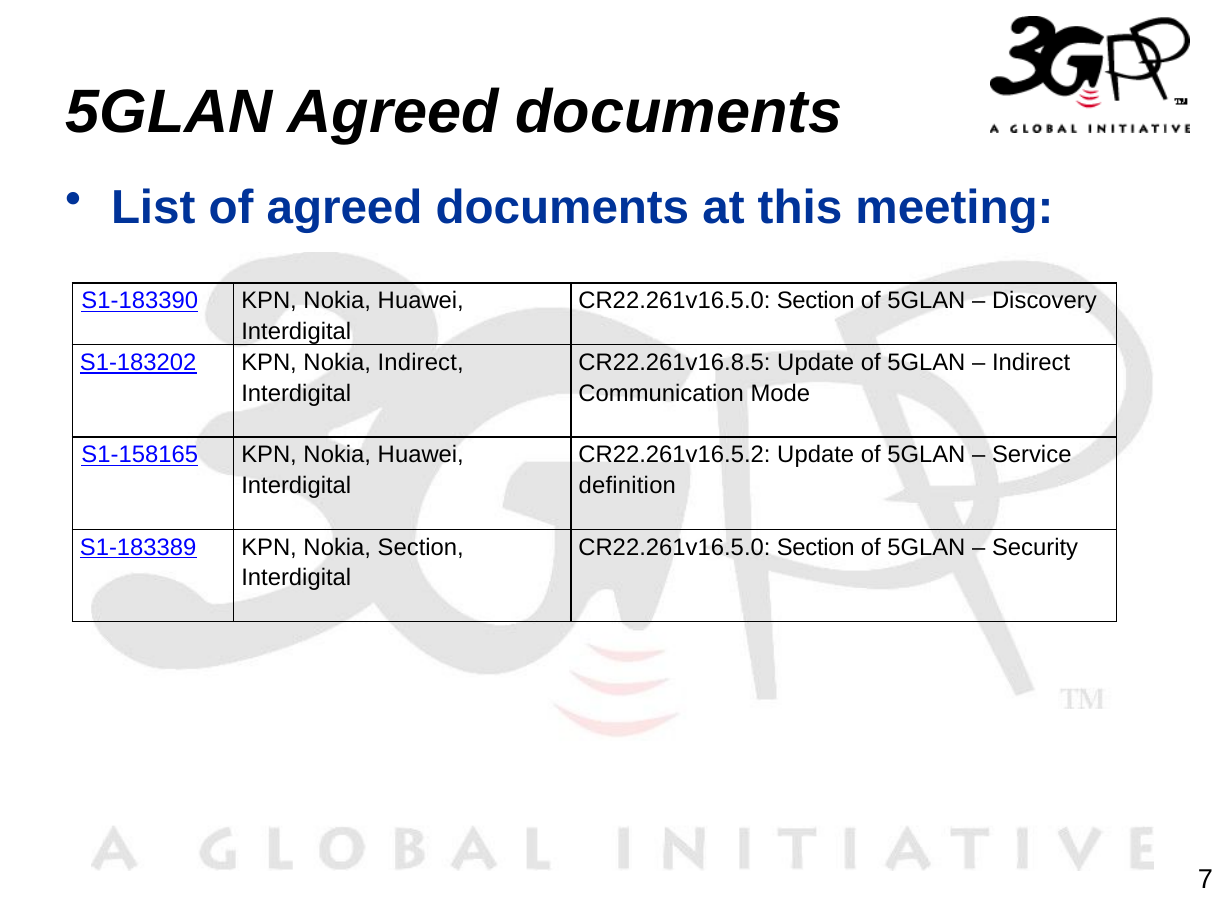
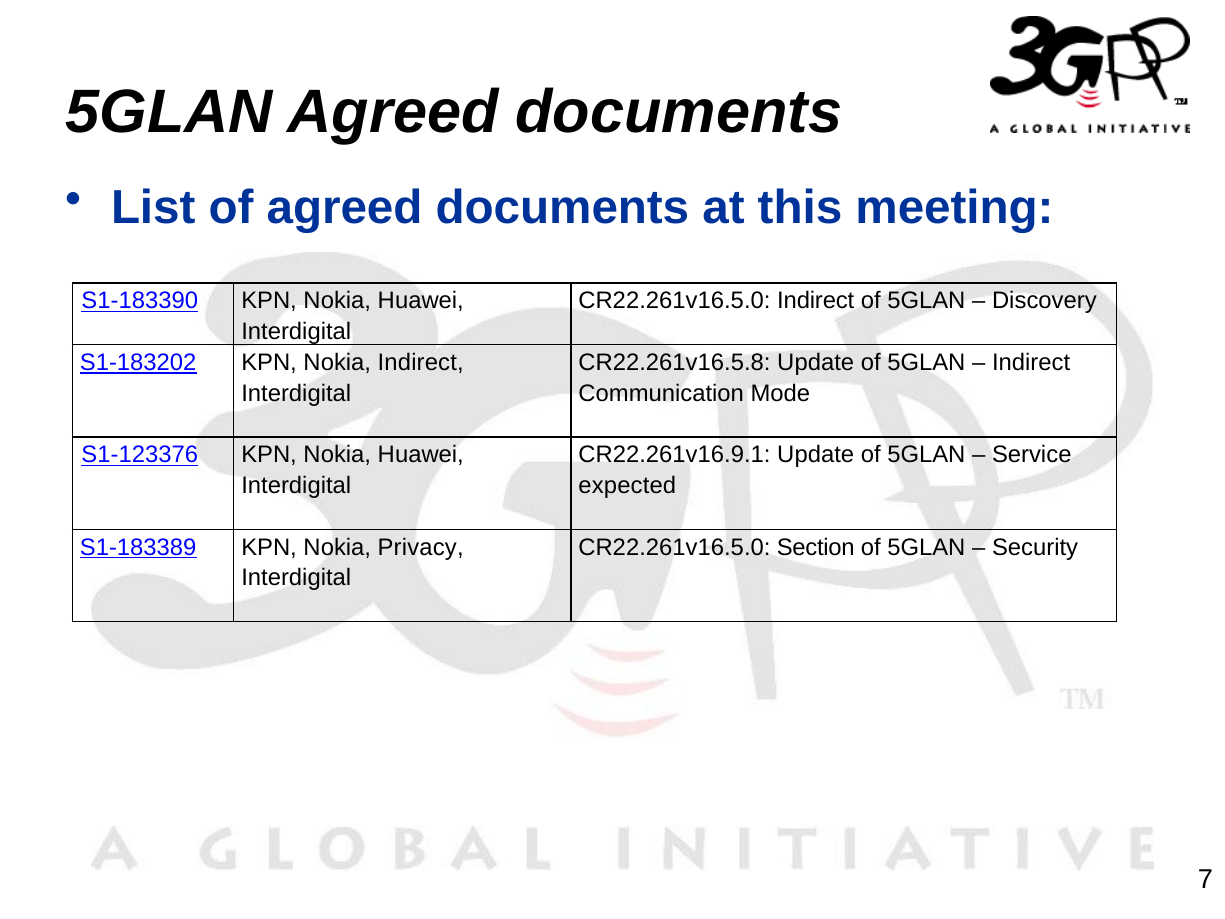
Section: Section -> Indirect (816, 301)
CR22.261v16.8.5: CR22.261v16.8.5 -> CR22.261v16.5.8 (674, 362)
S1-158165: S1-158165 -> S1-123376 (140, 455)
CR22.261v16.5.2: CR22.261v16.5.2 -> CR22.261v16.9.1 (674, 455)
definition: definition -> expected (627, 485)
Nokia Section: Section -> Privacy (421, 547)
